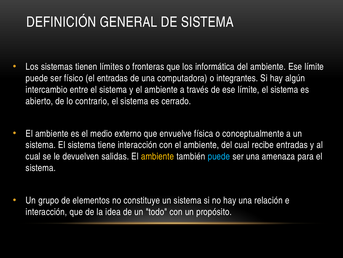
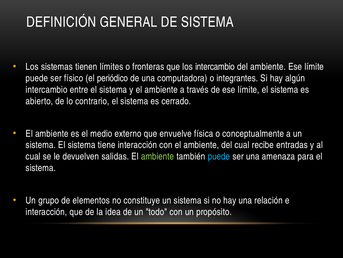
los informática: informática -> intercambio (215, 66)
el entradas: entradas -> periódico (112, 78)
ambiente colour: yellow -> light green (158, 156)
